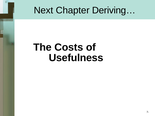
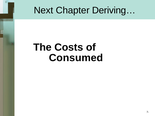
Usefulness: Usefulness -> Consumed (76, 58)
